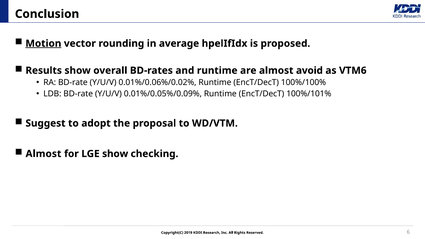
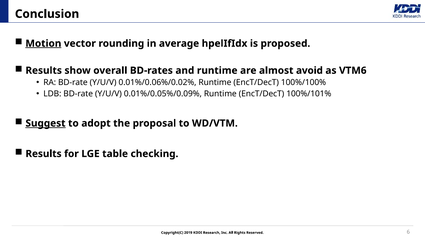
Suggest underline: none -> present (46, 123)
Almost: Almost -> Results (44, 154)
LGE show: show -> table (115, 154)
